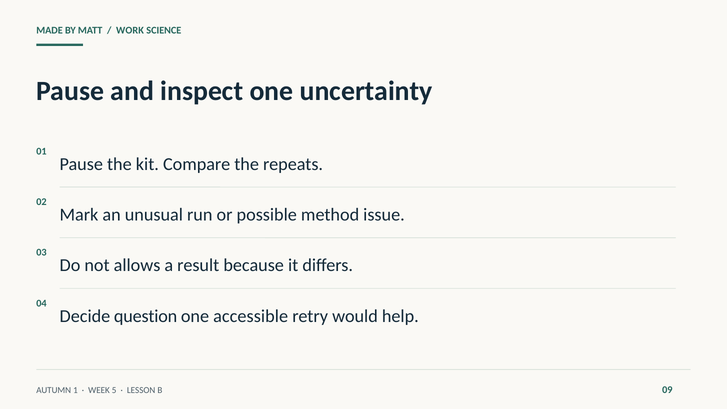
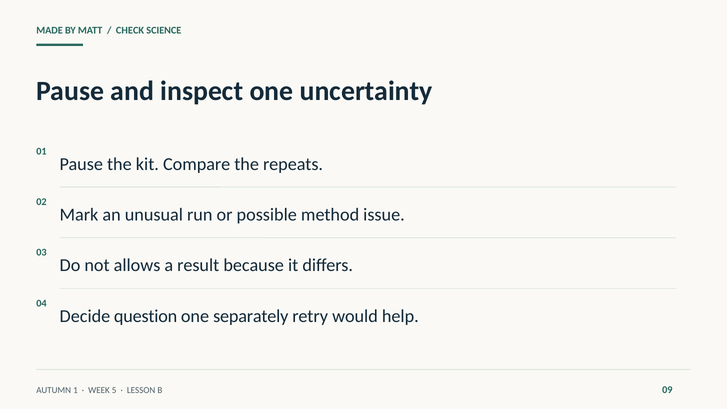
WORK: WORK -> CHECK (130, 30)
accessible: accessible -> separately (251, 316)
